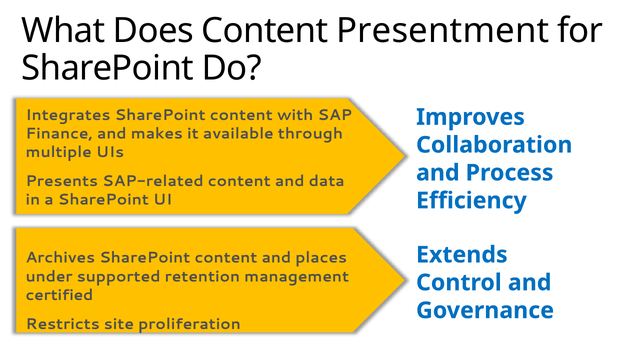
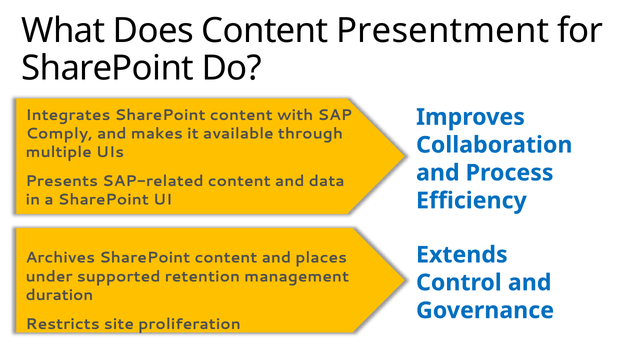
Finance: Finance -> Comply (59, 134)
certified: certified -> duration (59, 295)
